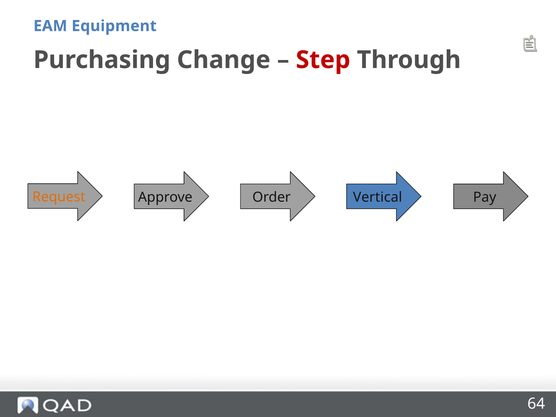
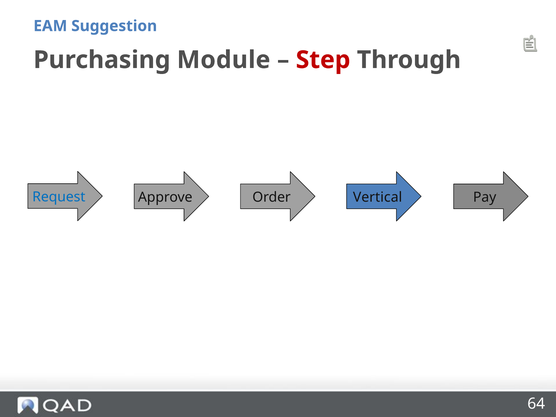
Equipment: Equipment -> Suggestion (114, 26)
Change: Change -> Module (224, 60)
Request colour: orange -> blue (59, 197)
